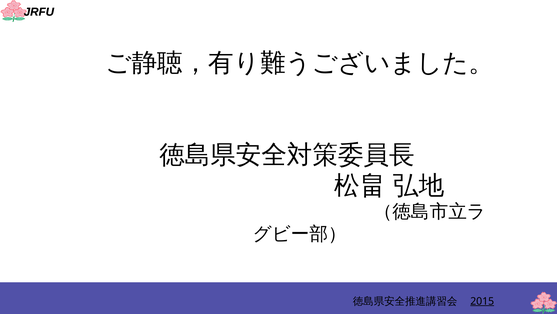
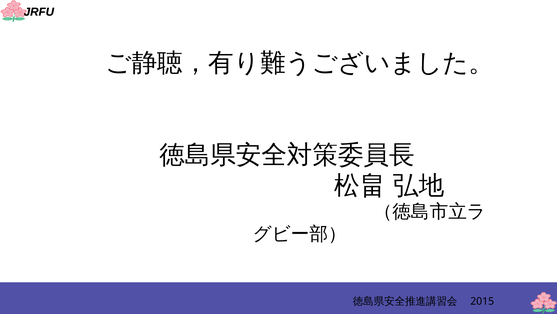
2015 underline: present -> none (482, 301)
